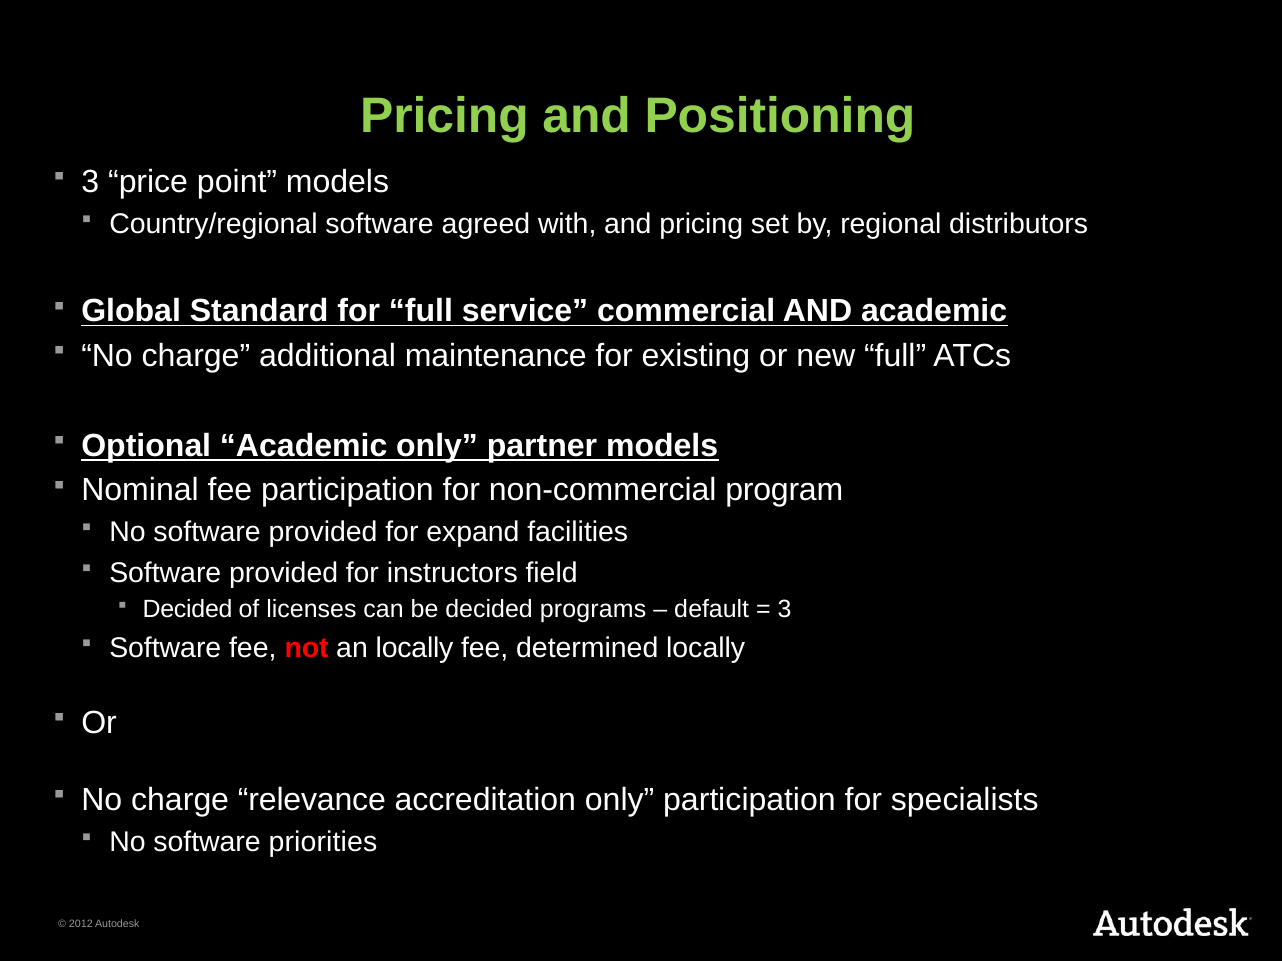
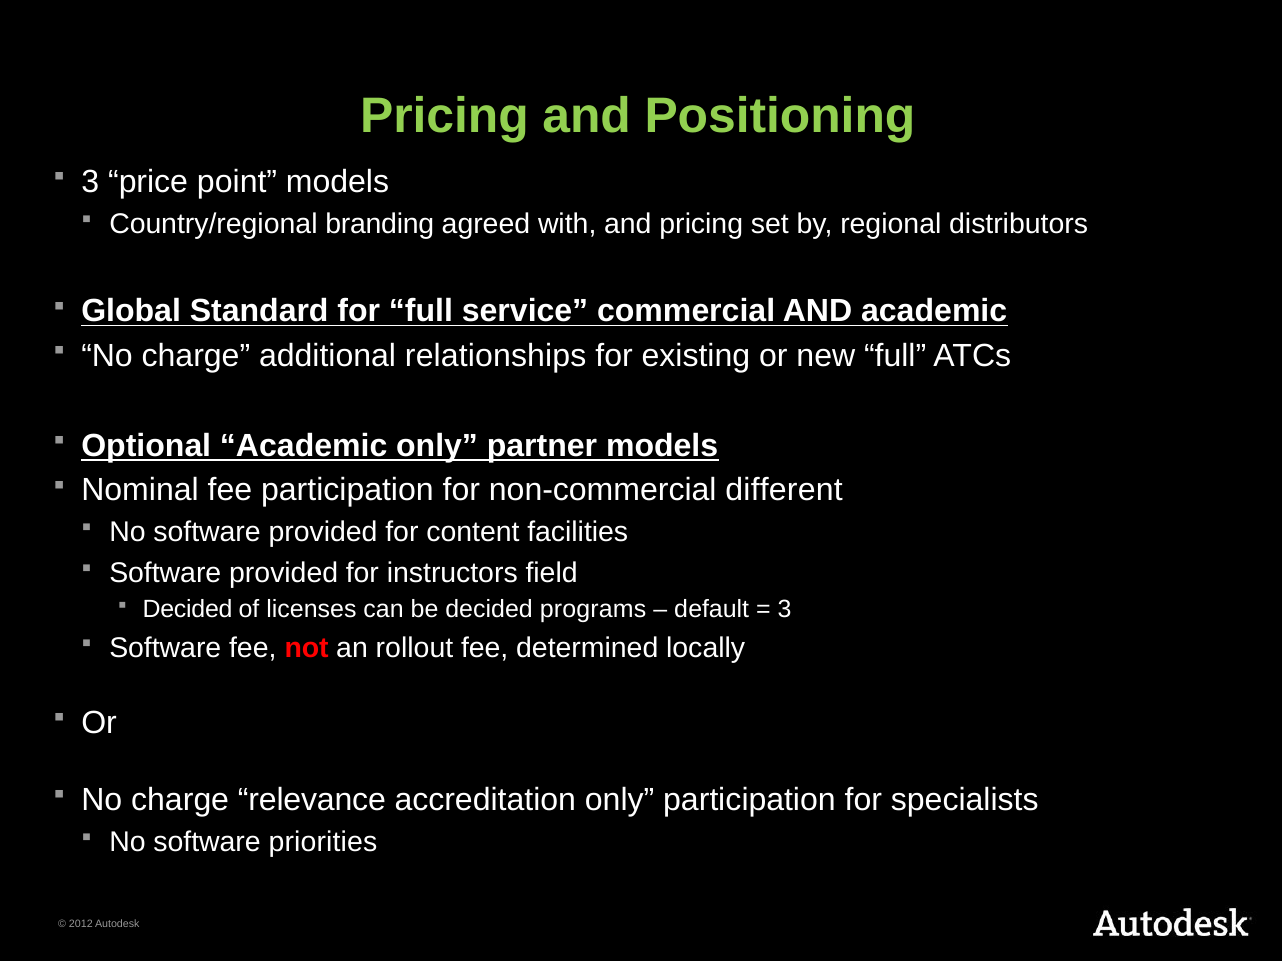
Country/regional software: software -> branding (380, 224)
maintenance: maintenance -> relationships (496, 356)
program: program -> different (784, 490)
expand: expand -> content (473, 533)
an locally: locally -> rollout (414, 649)
